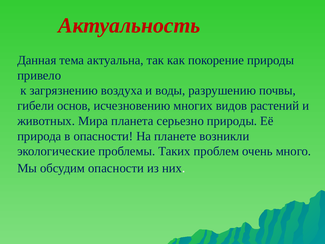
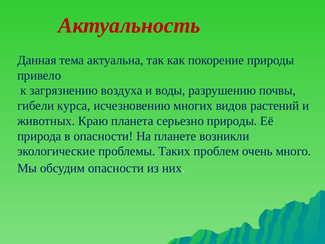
основ: основ -> курса (74, 106)
Мира: Мира -> Краю (93, 121)
